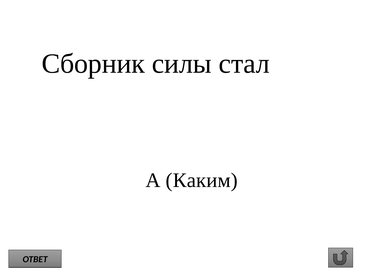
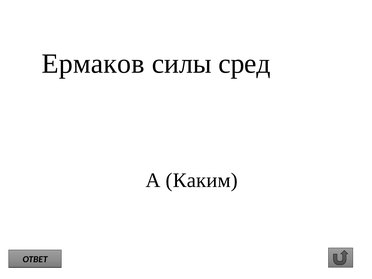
Сборник: Сборник -> Ермаков (93, 64)
стал: стал -> сред (244, 64)
